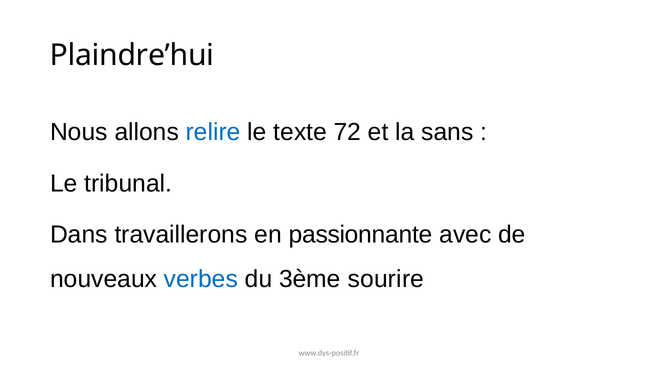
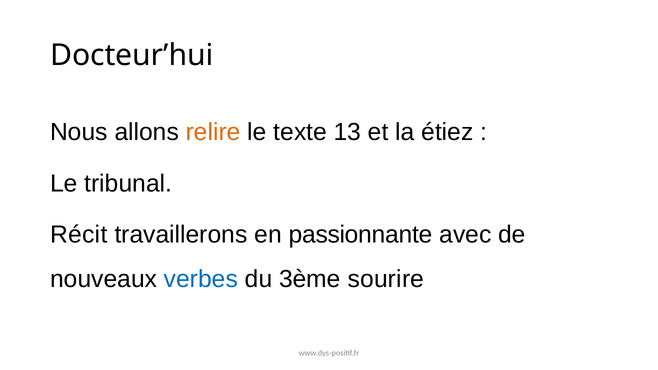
Plaindre’hui: Plaindre’hui -> Docteur’hui (132, 55)
relire colour: blue -> orange (213, 132)
72: 72 -> 13 (347, 132)
sans: sans -> étiez (447, 132)
Dans: Dans -> Récit (79, 235)
